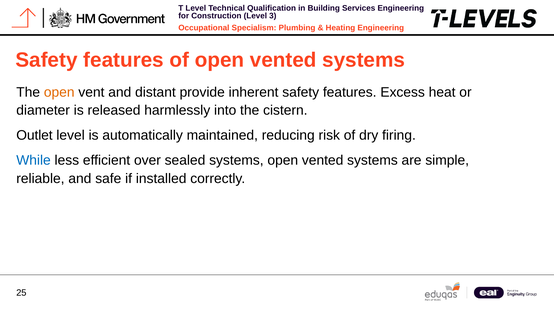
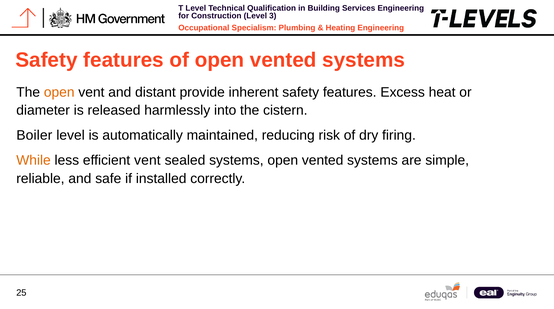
Outlet: Outlet -> Boiler (34, 136)
While colour: blue -> orange (34, 161)
efficient over: over -> vent (147, 161)
